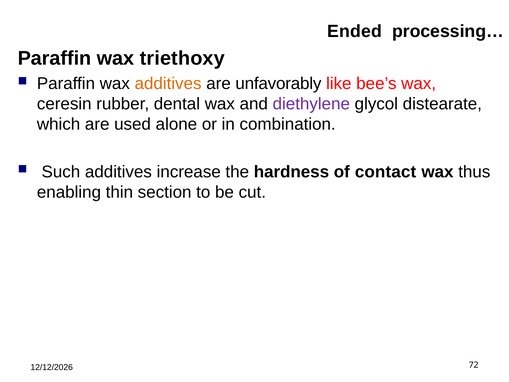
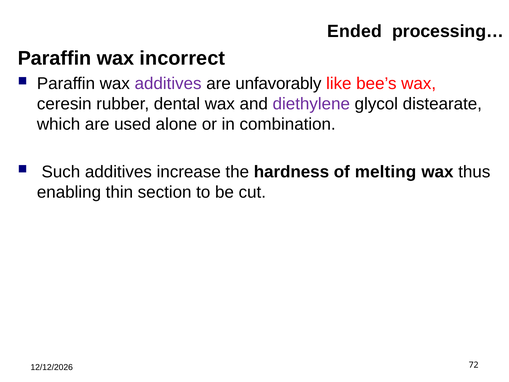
triethoxy: triethoxy -> incorrect (182, 58)
additives colour: orange -> purple (168, 83)
contact: contact -> melting (386, 172)
